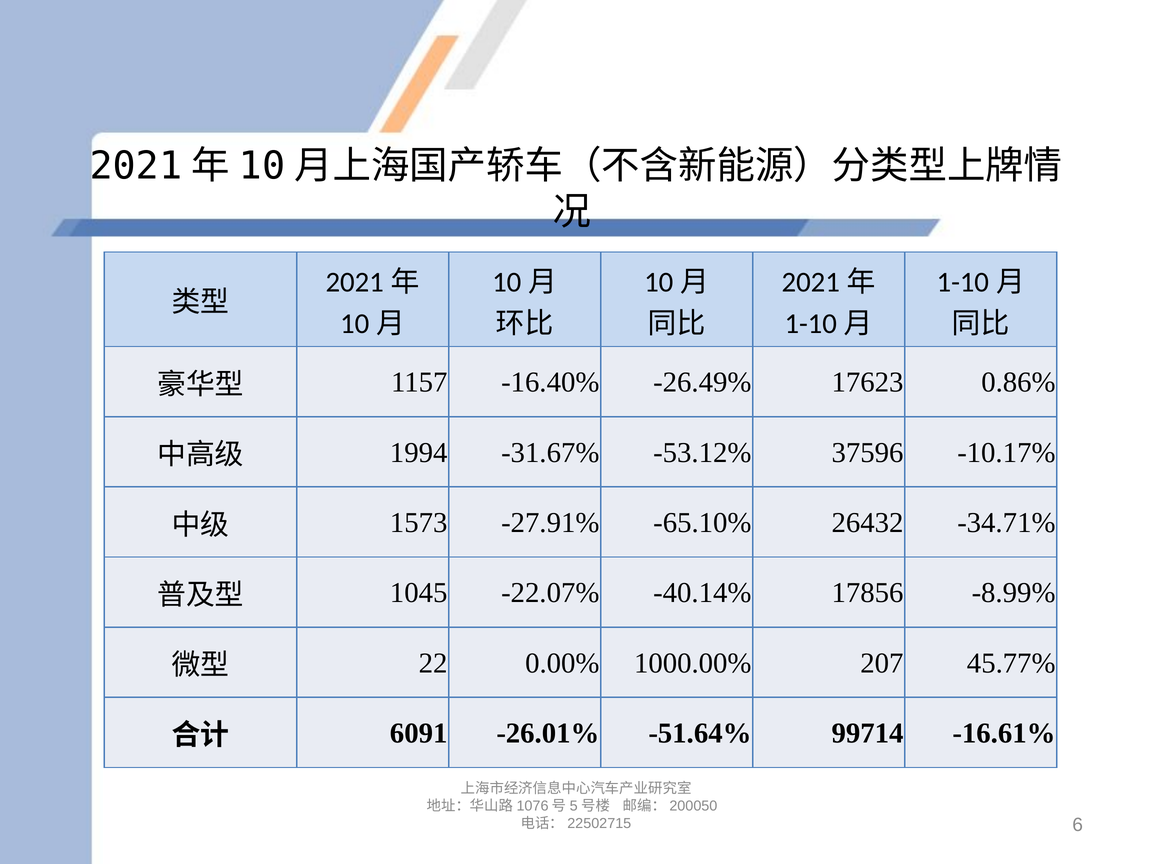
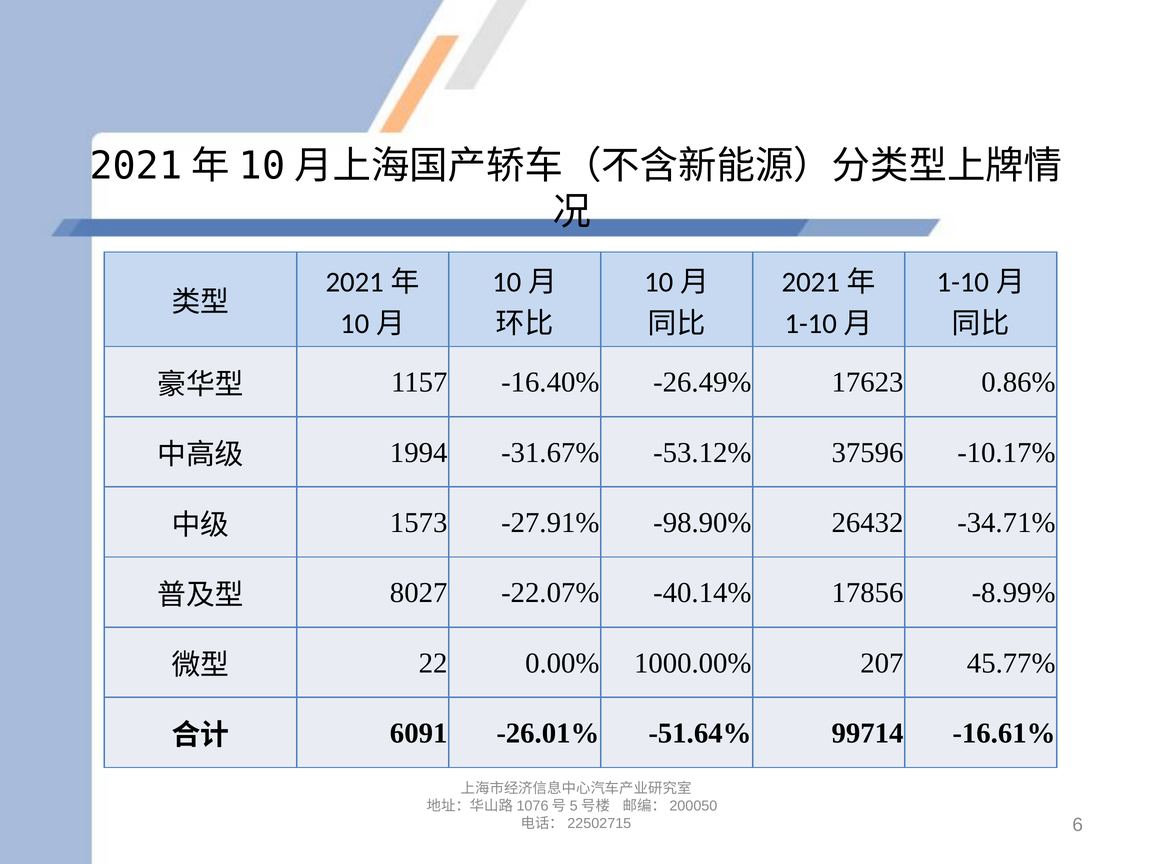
-65.10%: -65.10% -> -98.90% (702, 523)
1045: 1045 -> 8027 (419, 593)
